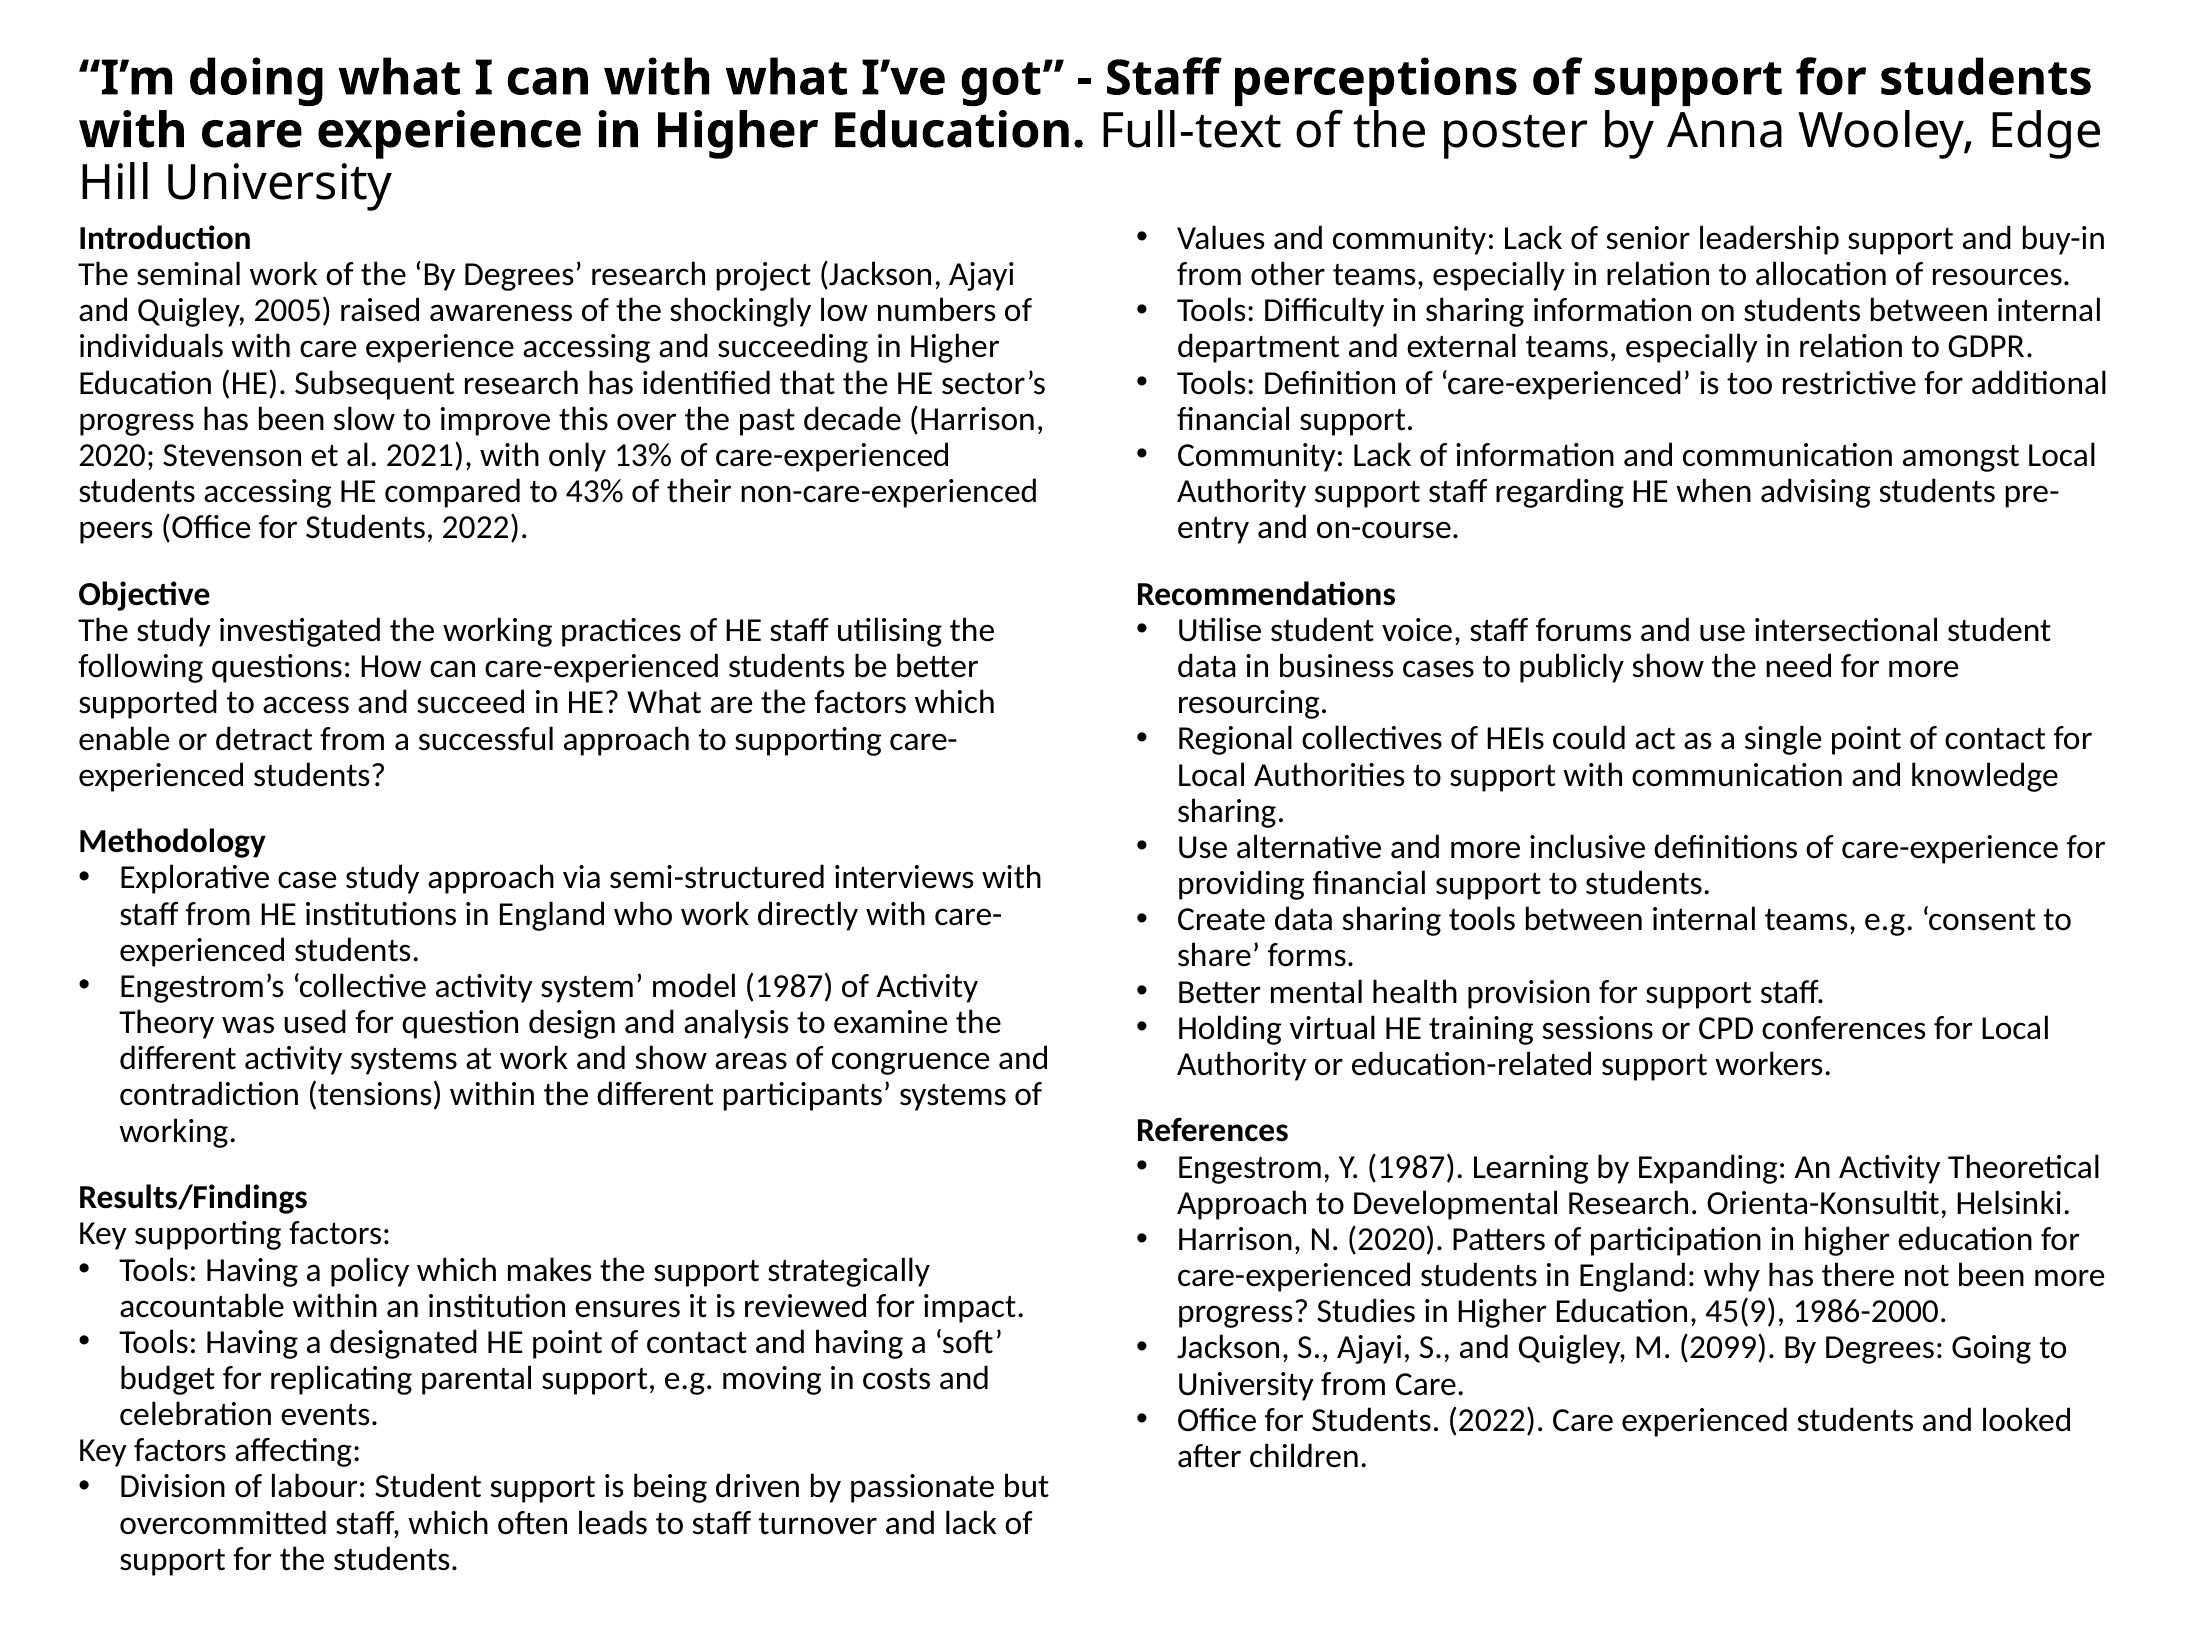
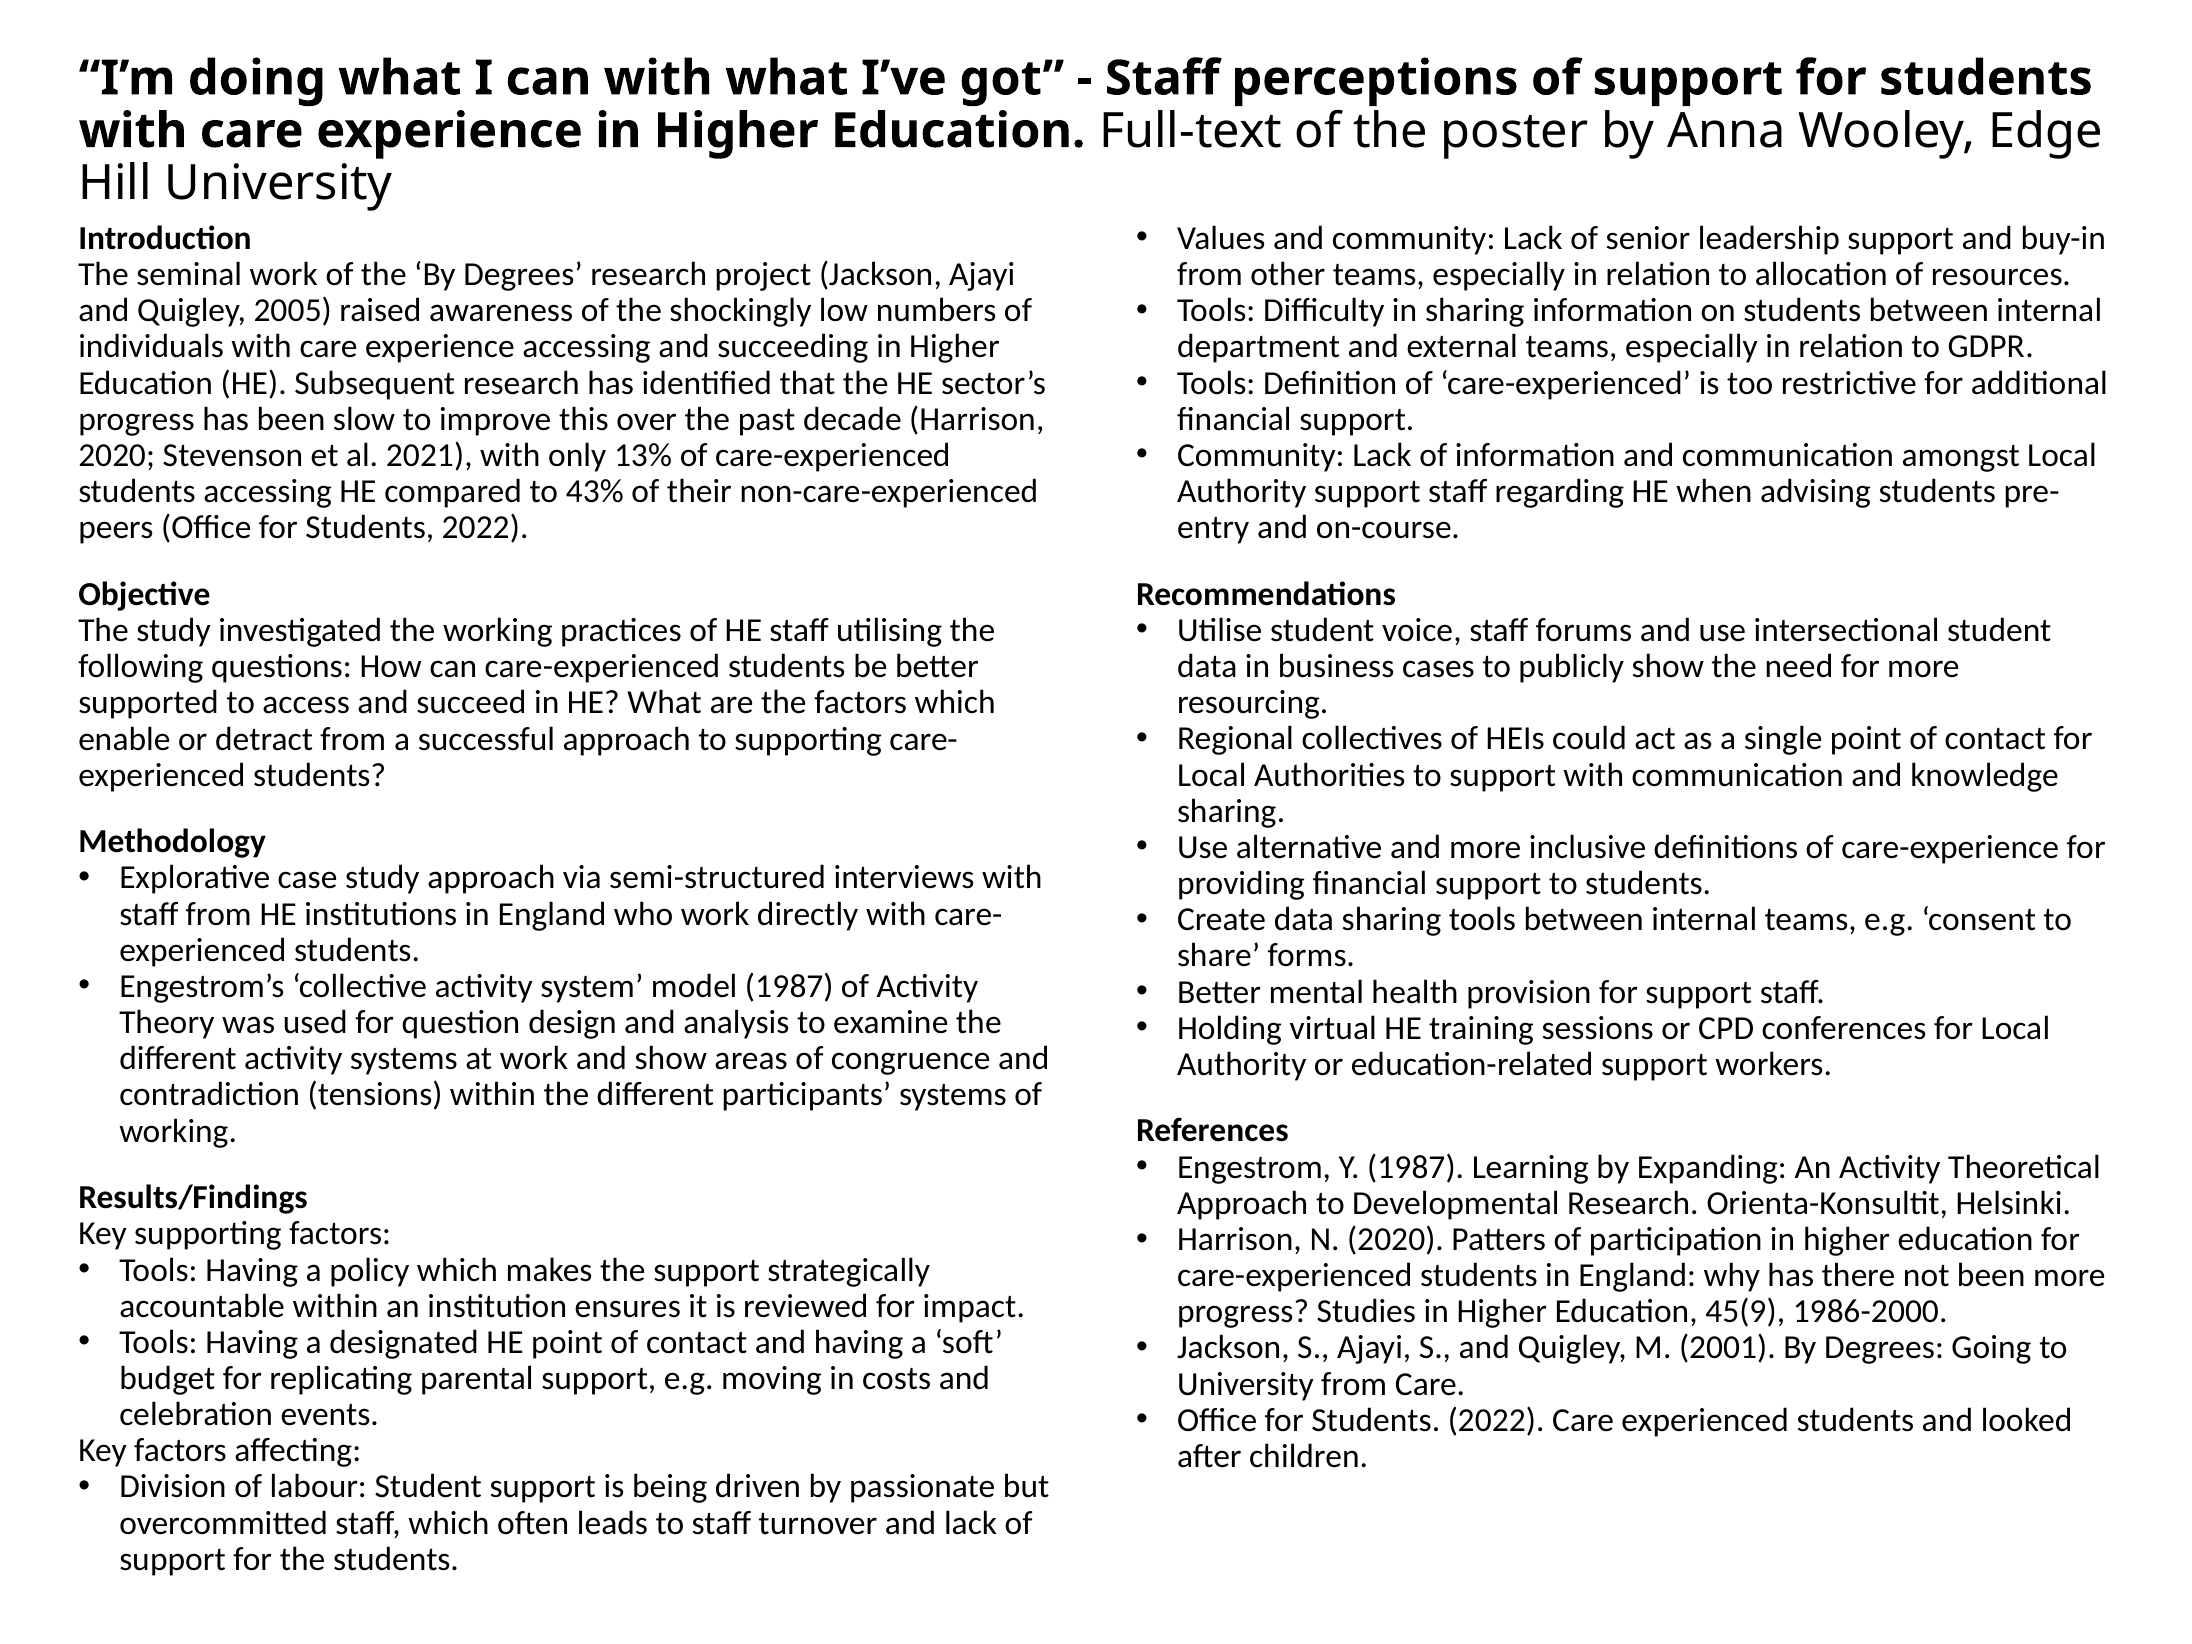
2099: 2099 -> 2001 (1727, 1348)
